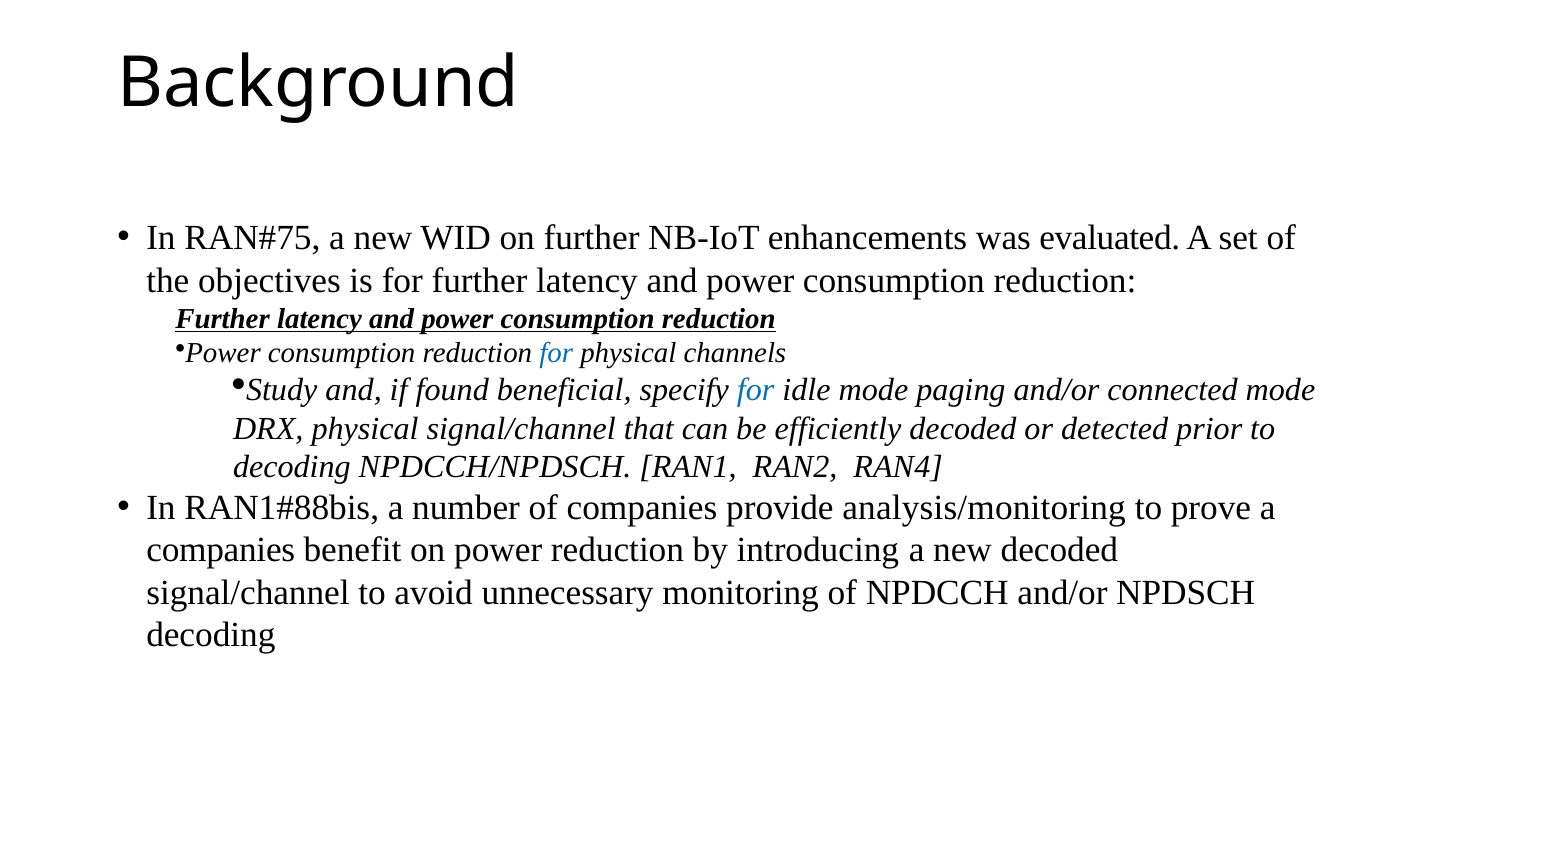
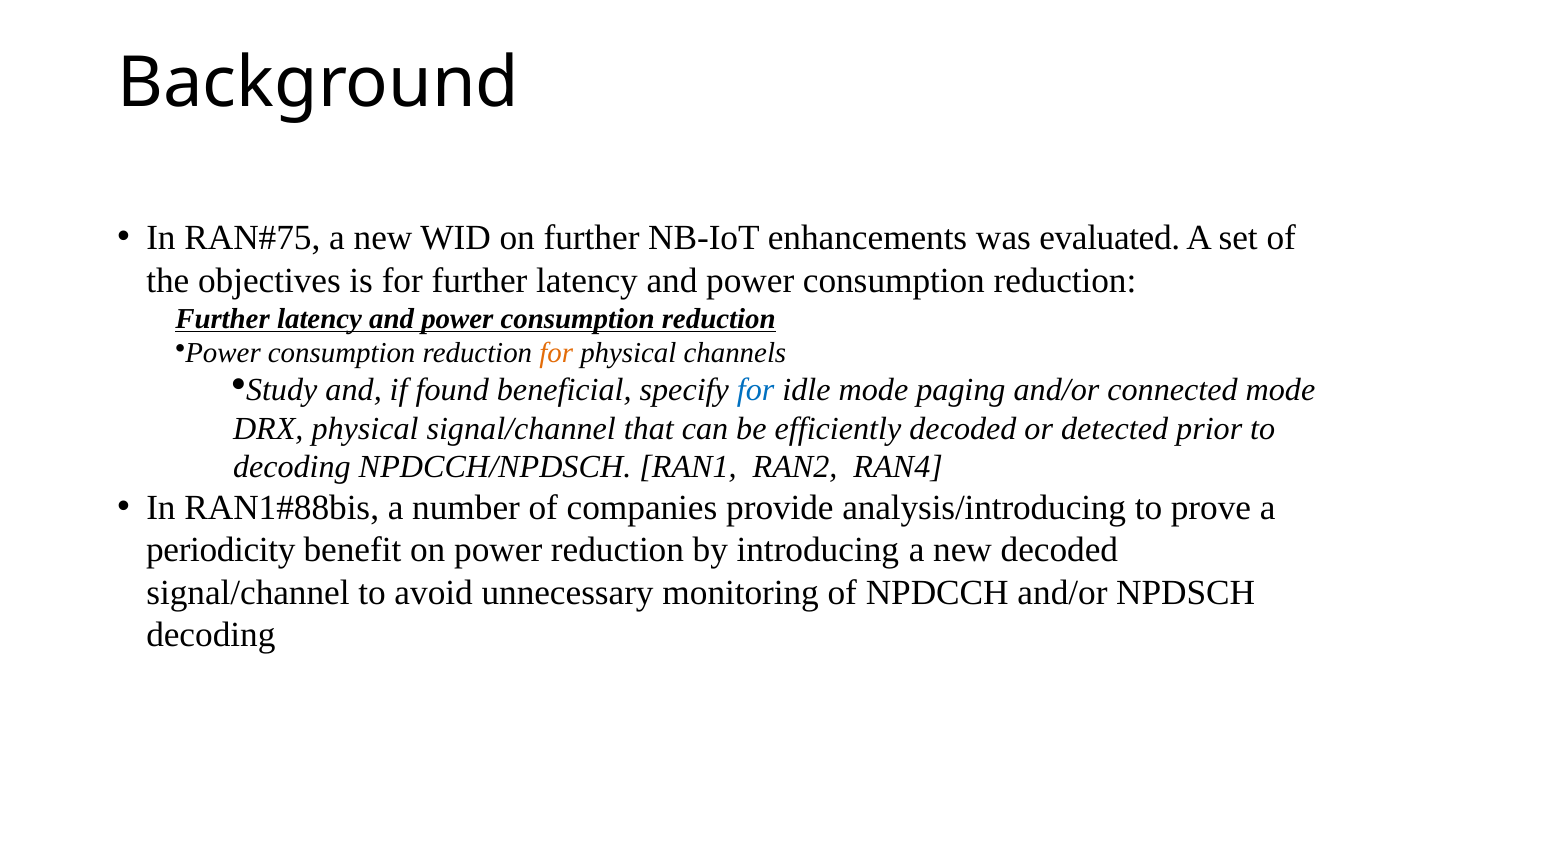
for colour: blue -> orange (556, 353)
analysis/monitoring: analysis/monitoring -> analysis/introducing (984, 508)
companies: companies -> periodicity (221, 550)
